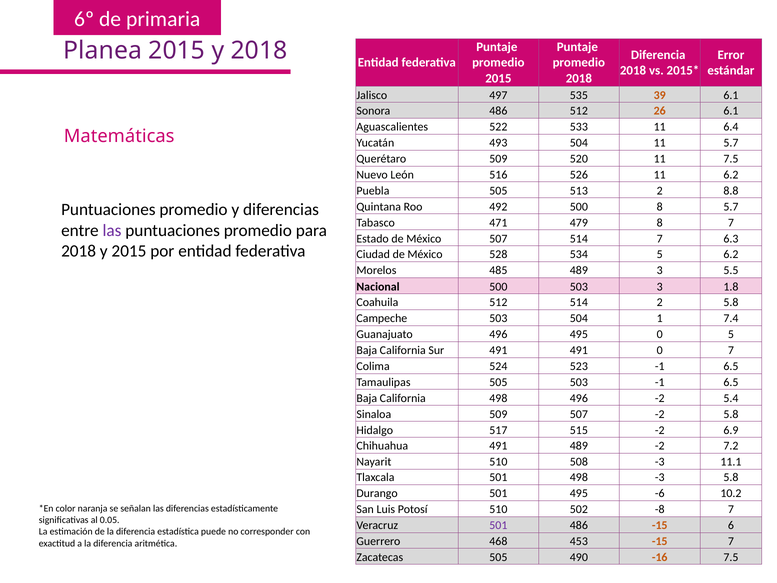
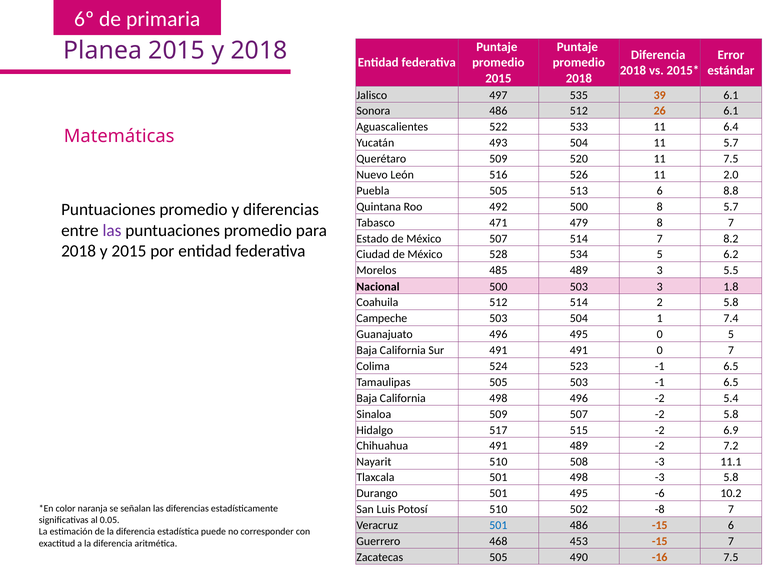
11 6.2: 6.2 -> 2.0 (731, 175)
513 2: 2 -> 6 (660, 191)
6.3: 6.3 -> 8.2 (731, 238)
501 colour: purple -> blue (498, 525)
